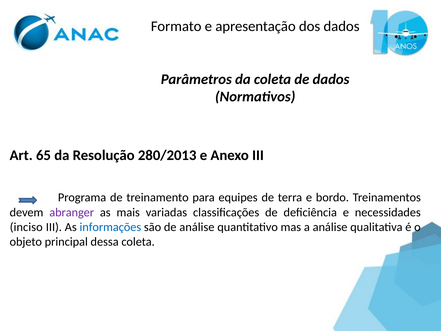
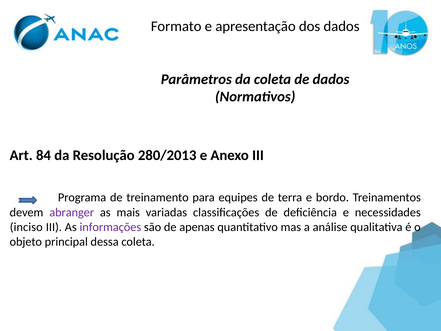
65: 65 -> 84 (43, 155)
informações colour: blue -> purple (110, 227)
de análise: análise -> apenas (197, 227)
